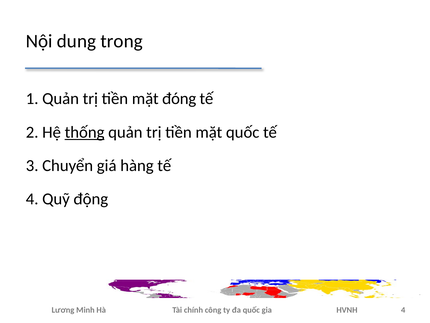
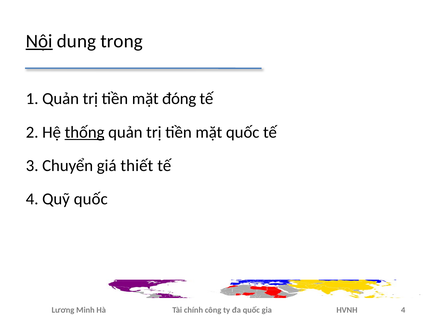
Nội underline: none -> present (39, 41)
hàng: hàng -> thiết (137, 165)
Quỹ động: động -> quốc (91, 199)
